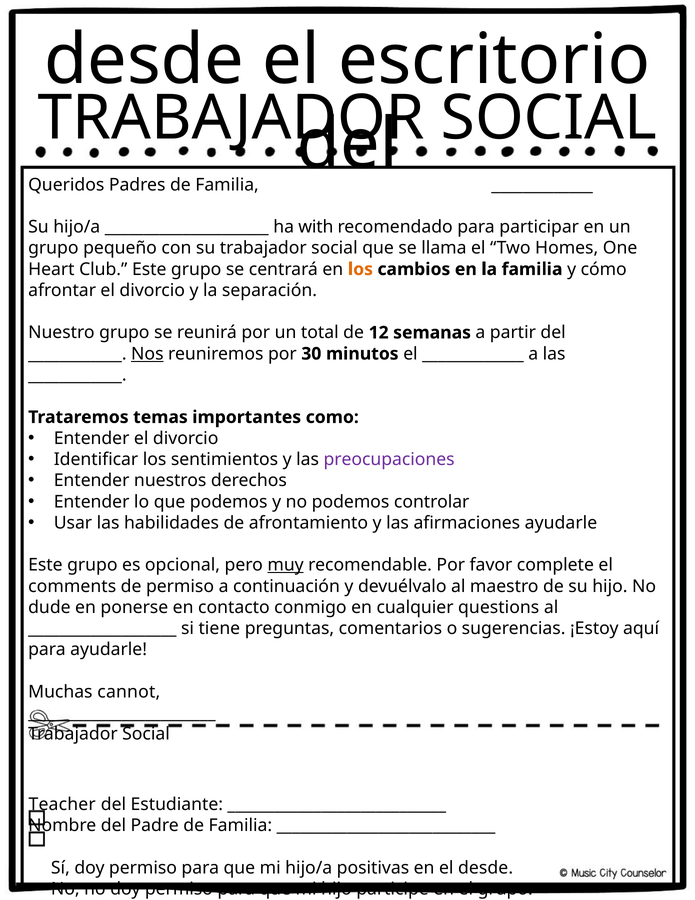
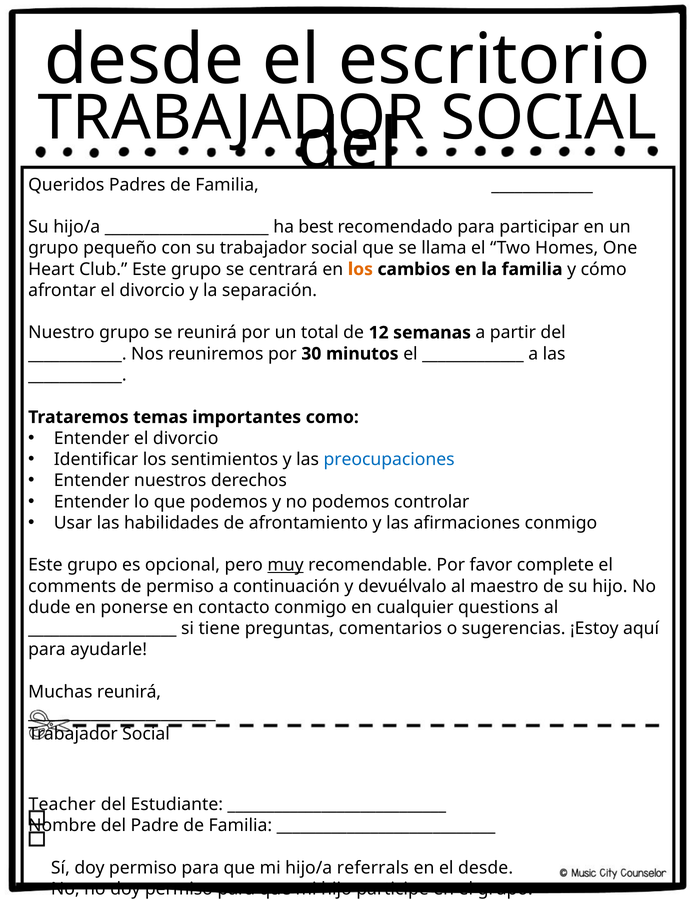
with: with -> best (316, 227)
Nos underline: present -> none (147, 354)
preocupaciones colour: purple -> blue (389, 459)
afirmaciones ayudarle: ayudarle -> conmigo (561, 523)
Muchas cannot: cannot -> reunirá (129, 691)
positivas: positivas -> referrals (373, 867)
